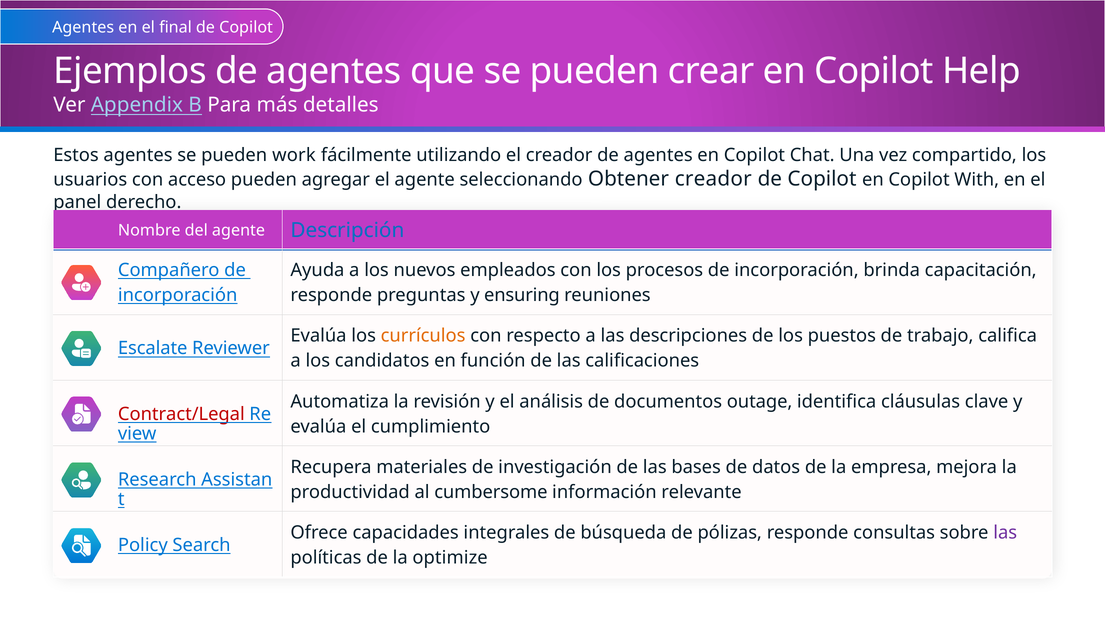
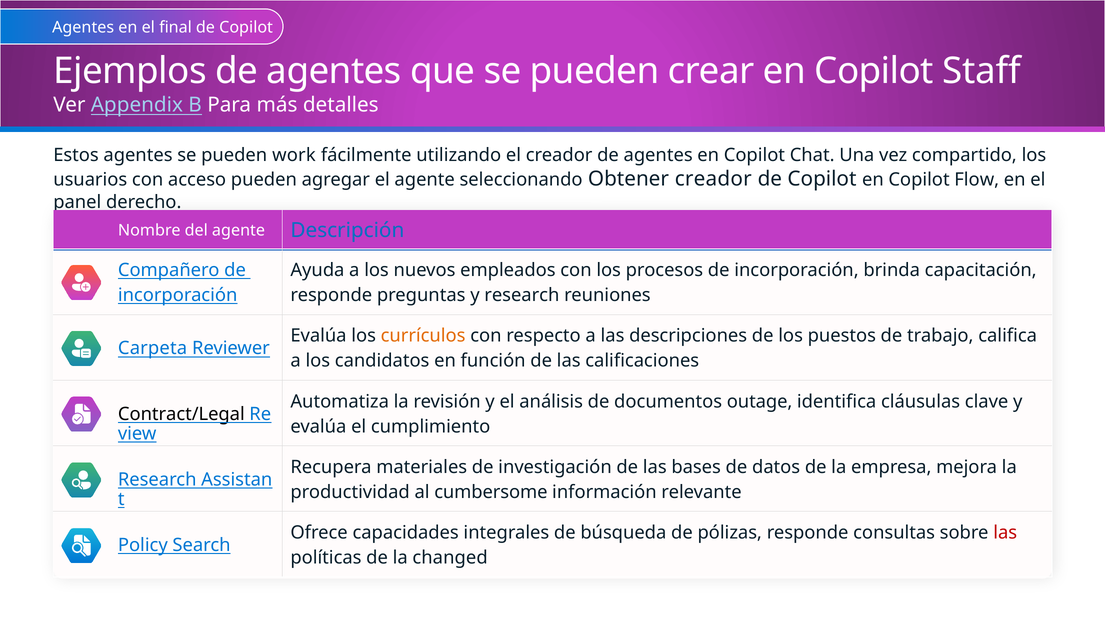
Help: Help -> Staff (982, 71)
With: With -> Flow (977, 179)
y ensuring: ensuring -> research (522, 295)
Escalate: Escalate -> Carpeta (153, 348)
Contract/Legal colour: red -> black (181, 414)
las colour: purple -> red (1005, 532)
optimize: optimize -> changed (450, 557)
